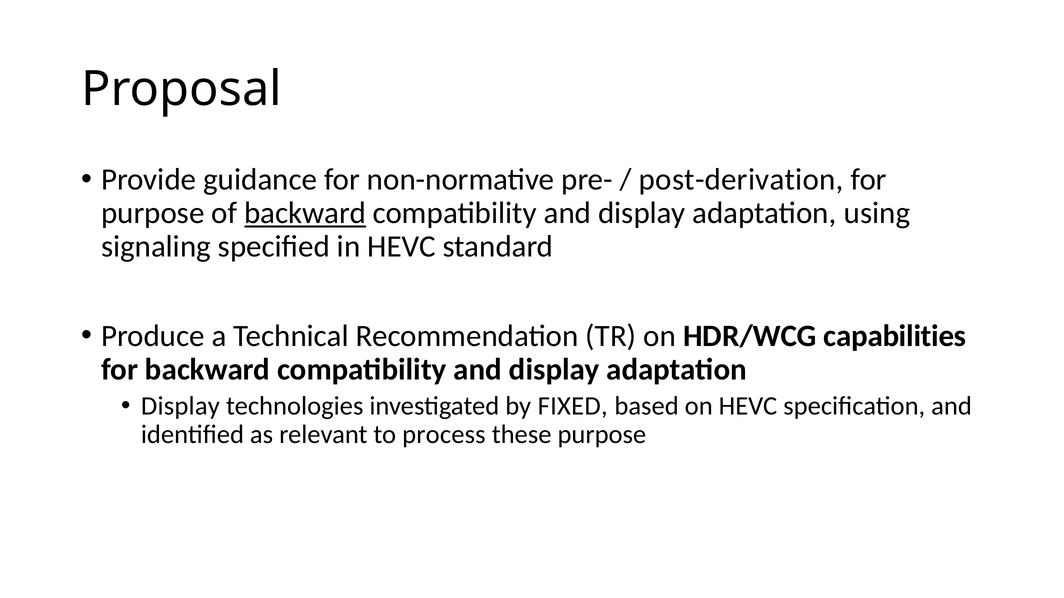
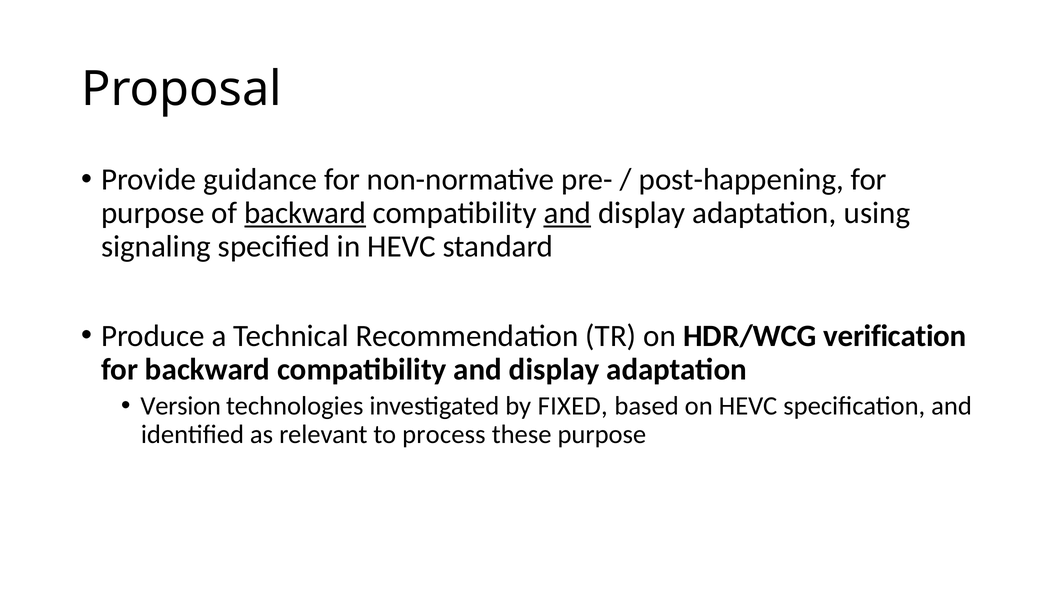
post-derivation: post-derivation -> post-happening (741, 180)
and underline: none -> present (567, 213)
capabilities: capabilities -> verification (895, 336)
Display: Display -> Version (181, 406)
